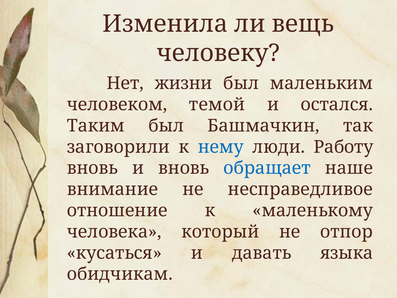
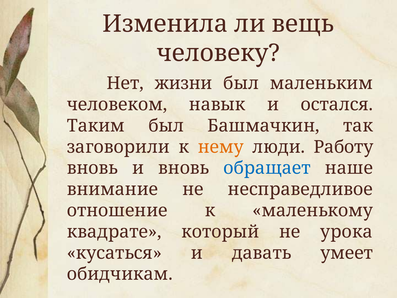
темой: темой -> навык (217, 104)
нему colour: blue -> orange (221, 147)
человека: человека -> квадрате (114, 232)
отпор: отпор -> урока (346, 232)
языка: языка -> умеет (347, 253)
